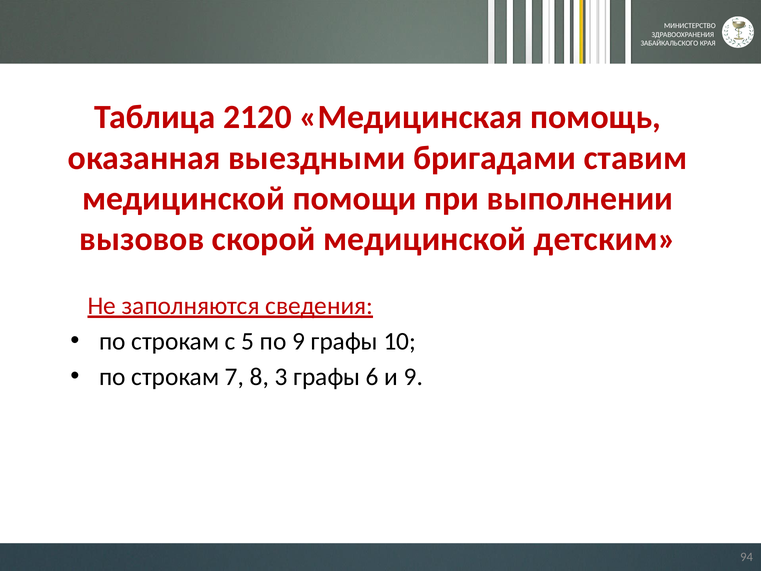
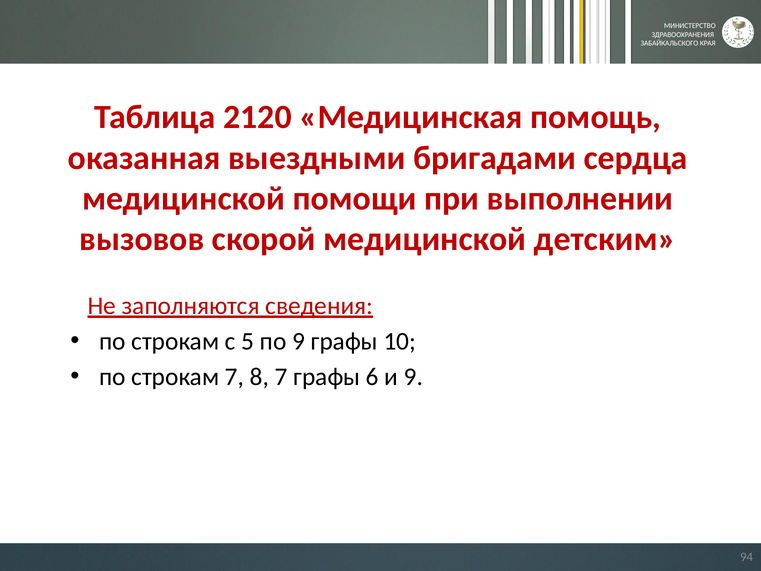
ставим: ставим -> сердца (636, 158)
8 3: 3 -> 7 (281, 377)
